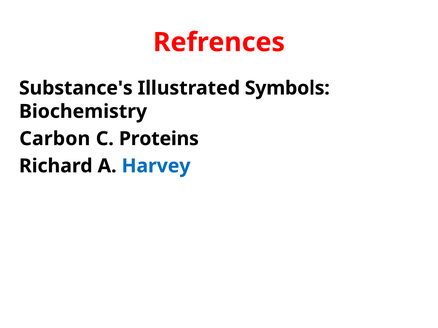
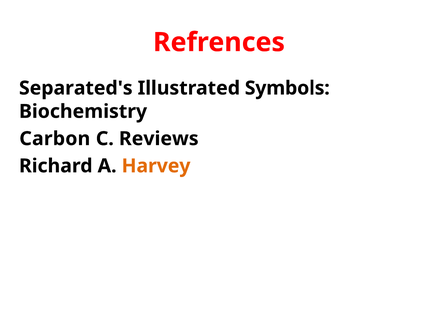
Substance's: Substance's -> Separated's (76, 88)
Proteins: Proteins -> Reviews (159, 139)
Harvey colour: blue -> orange (156, 166)
